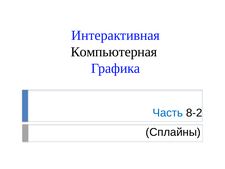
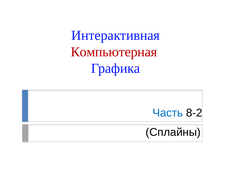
Компьютерная colour: black -> red (114, 52)
